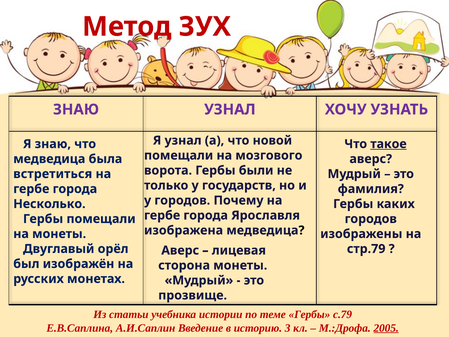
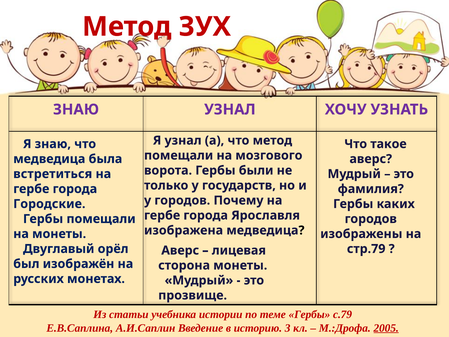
что новой: новой -> метод (272, 140)
такое underline: present -> none (388, 144)
Несколько: Несколько -> Городские (49, 204)
